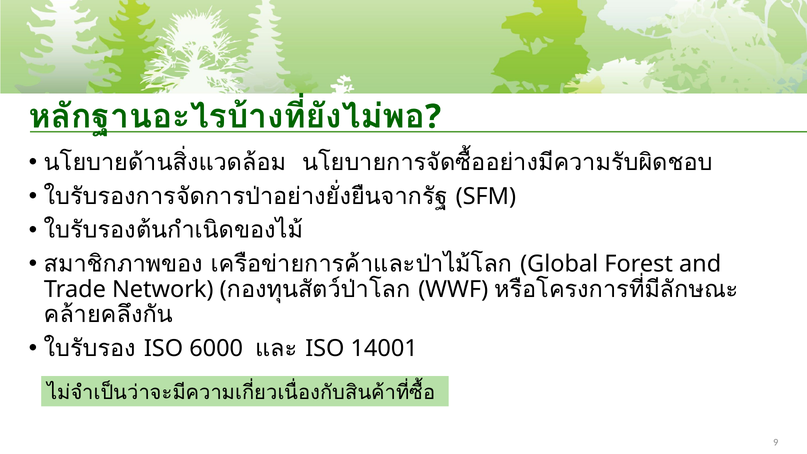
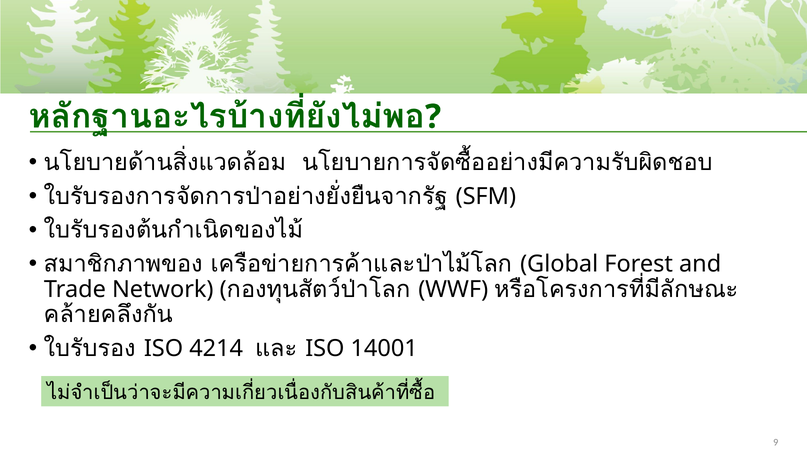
6000: 6000 -> 4214 (216, 348)
